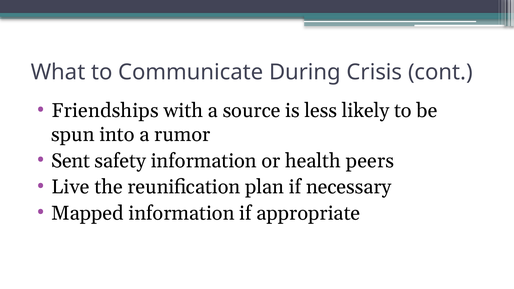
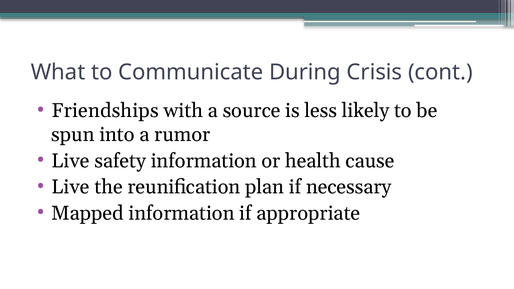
Sent: Sent -> Live (70, 161)
peers: peers -> cause (370, 161)
